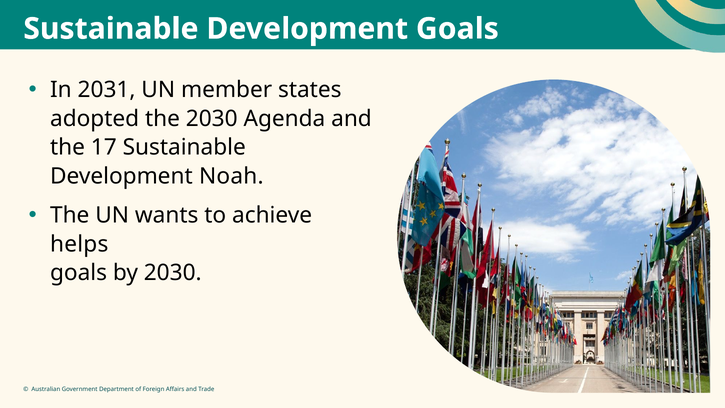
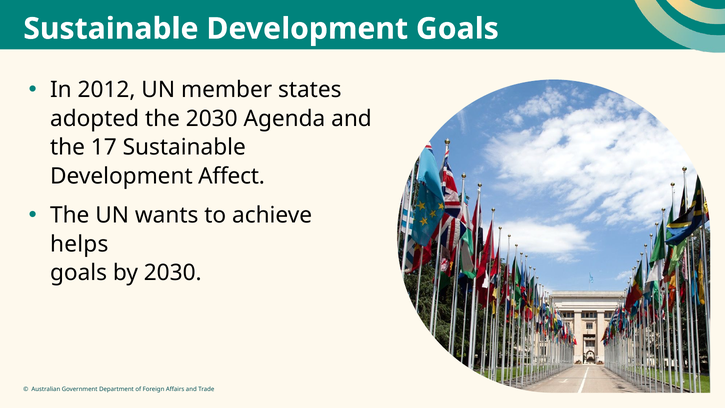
2031: 2031 -> 2012 (107, 90)
Noah: Noah -> Affect (232, 176)
